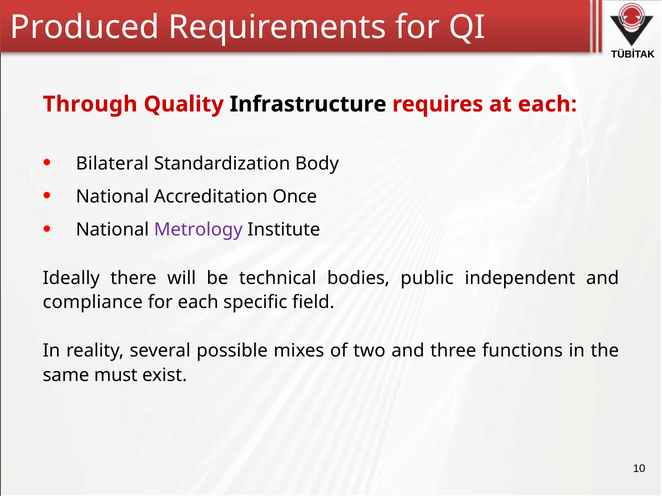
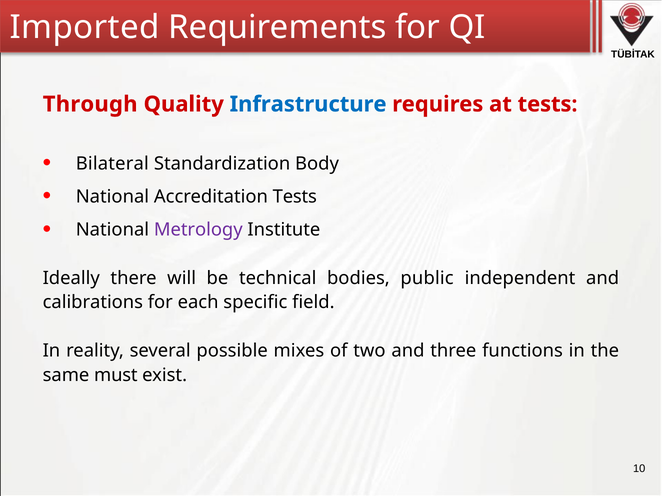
Produced: Produced -> Imported (85, 27)
Infrastructure colour: black -> blue (308, 104)
at each: each -> tests (548, 104)
Accreditation Once: Once -> Tests (295, 197)
compliance: compliance -> calibrations (93, 303)
